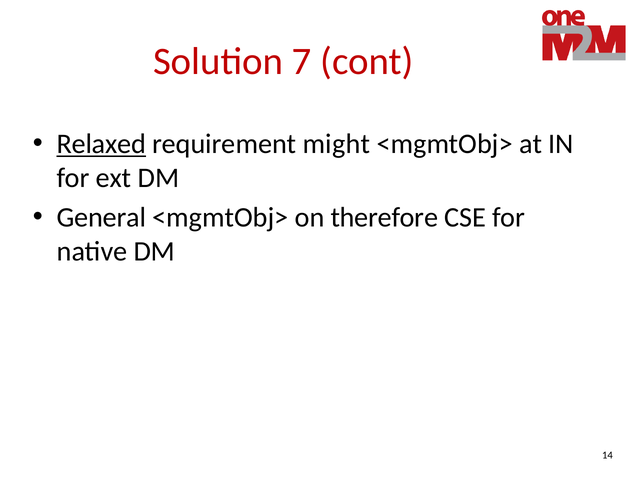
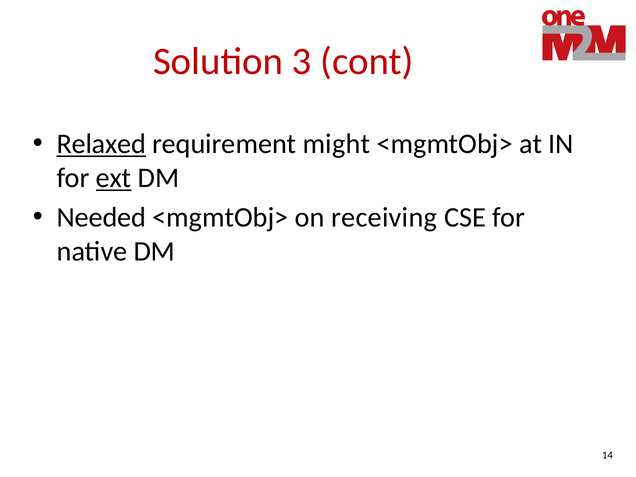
7: 7 -> 3 (302, 62)
ext underline: none -> present (114, 178)
General: General -> Needed (101, 218)
therefore: therefore -> receiving (384, 218)
